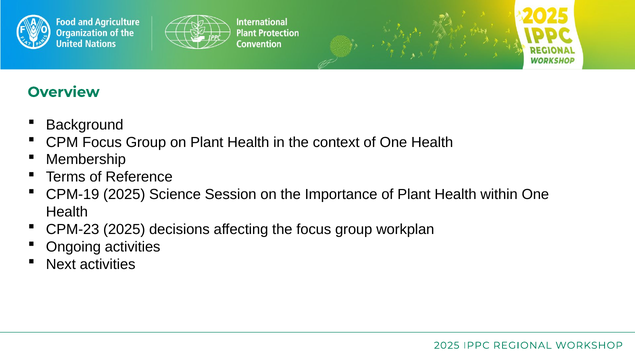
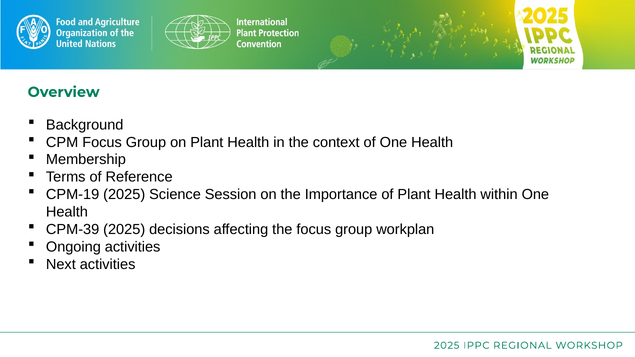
CPM-23: CPM-23 -> CPM-39 (73, 230)
